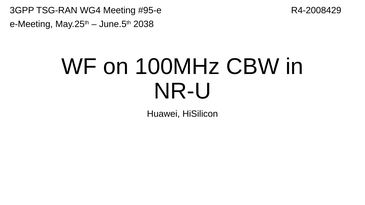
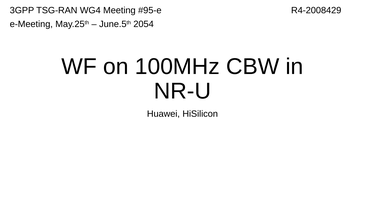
2038: 2038 -> 2054 (144, 24)
